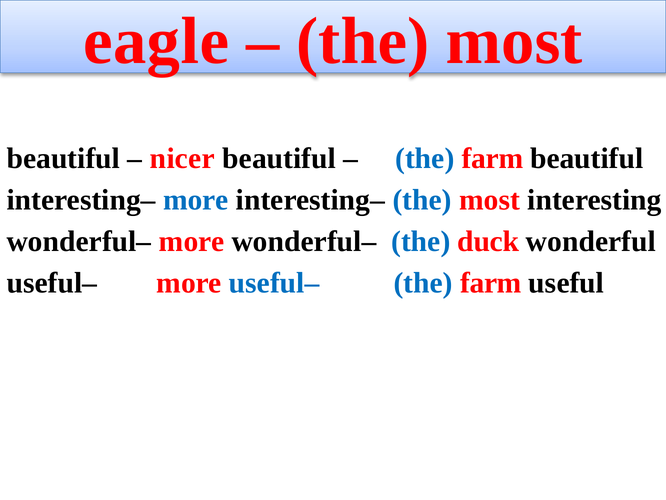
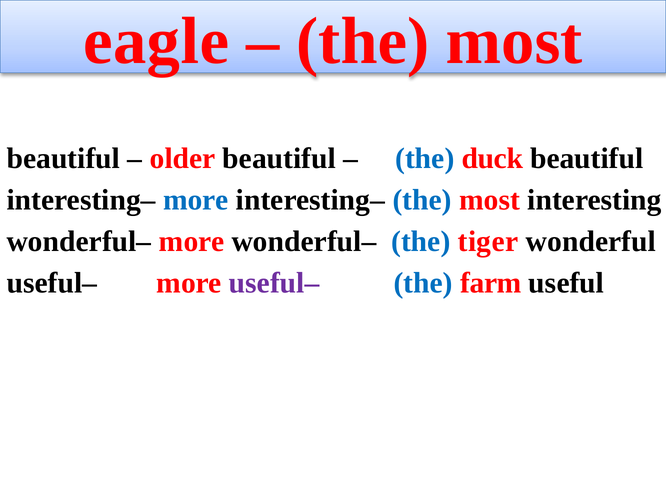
nicer: nicer -> older (182, 158)
farm: farm -> duck (492, 158)
duck: duck -> tiger (488, 241)
useful– colour: blue -> purple (274, 283)
